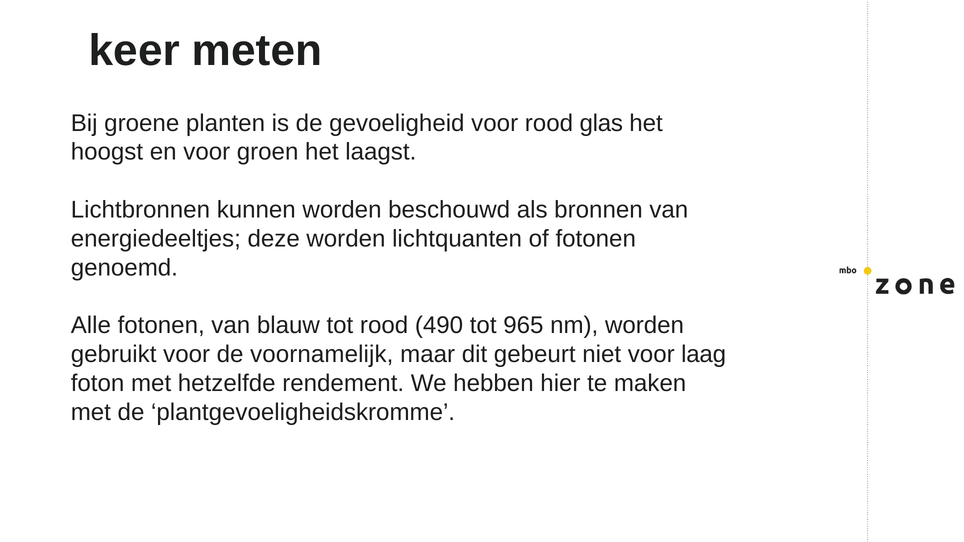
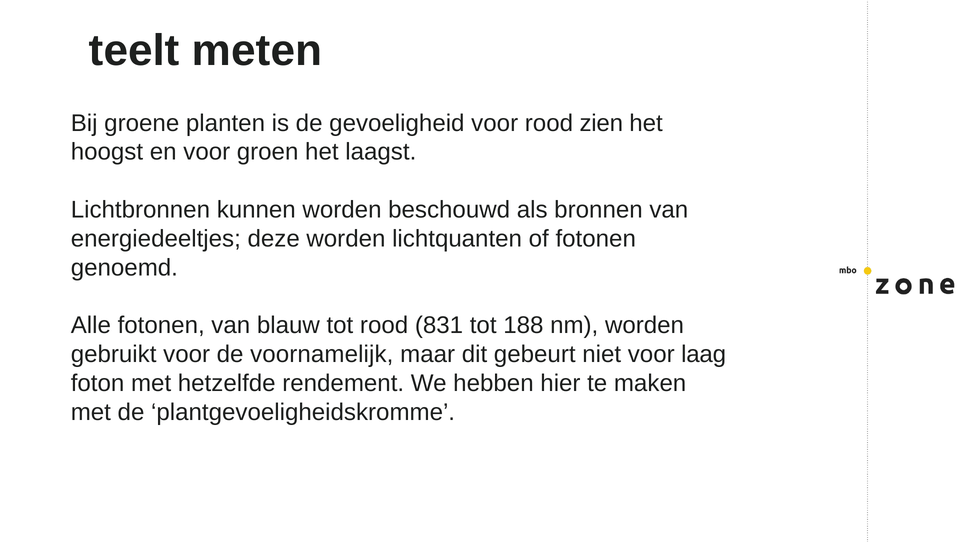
keer: keer -> teelt (134, 51)
glas: glas -> zien (601, 123)
490: 490 -> 831 (439, 326)
965: 965 -> 188 (523, 326)
